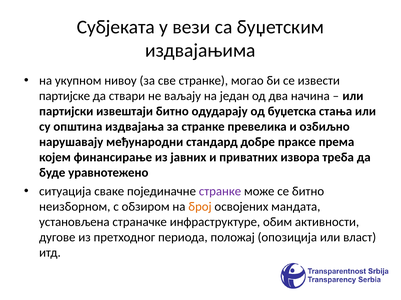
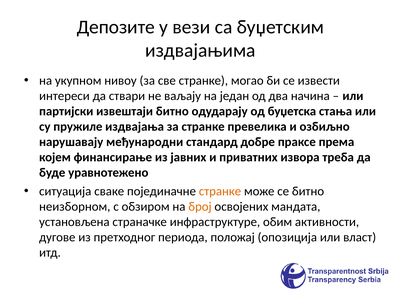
Субјеката: Субјеката -> Депозите (116, 27)
партијске: партијске -> интереси (64, 96)
општина: општина -> пружиле (78, 127)
странке colour: purple -> orange (220, 192)
